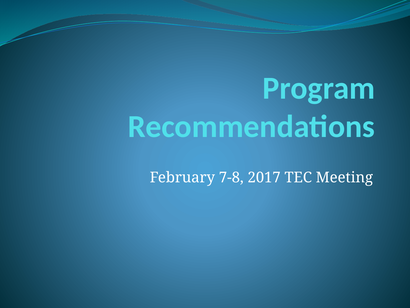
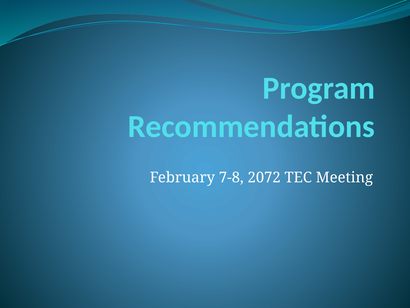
2017: 2017 -> 2072 (264, 177)
